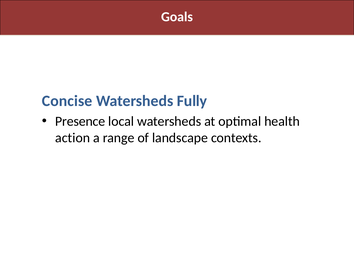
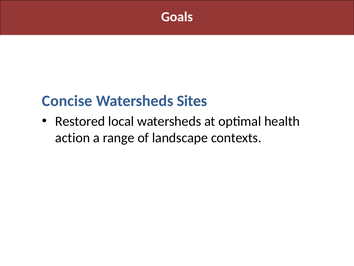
Fully: Fully -> Sites (192, 101)
Presence: Presence -> Restored (80, 121)
